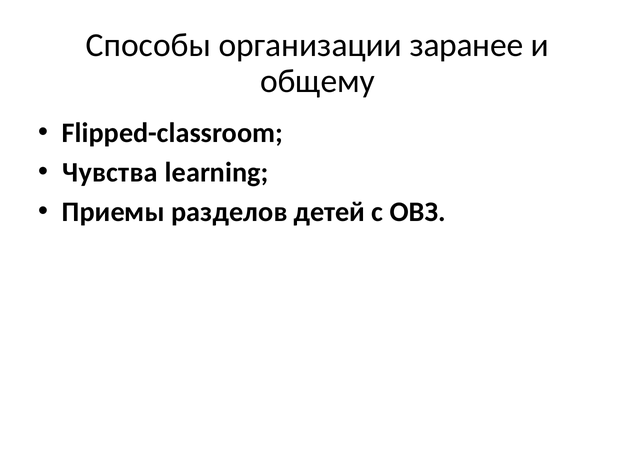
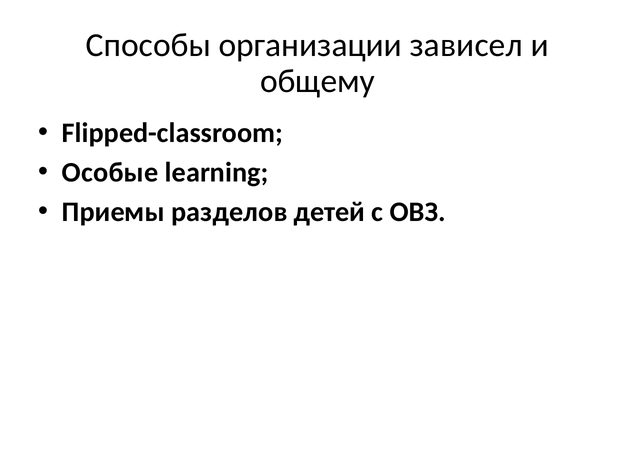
заранее: заранее -> зависел (466, 45)
Чувства: Чувства -> Особые (110, 173)
